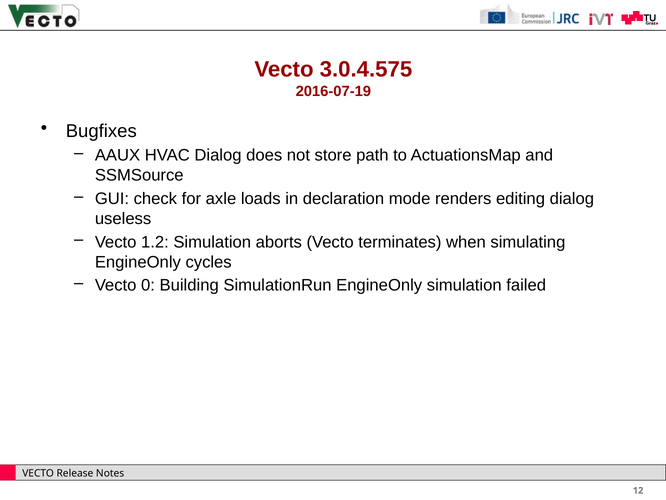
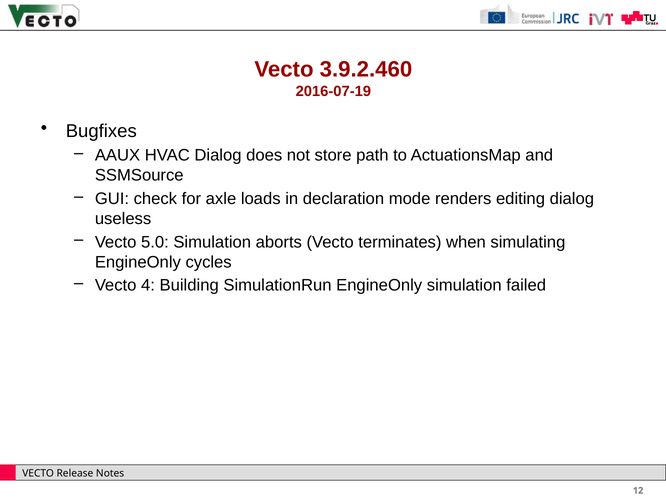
3.0.4.575: 3.0.4.575 -> 3.9.2.460 (366, 69)
1.2: 1.2 -> 5.0 (155, 242)
0: 0 -> 4 (148, 285)
